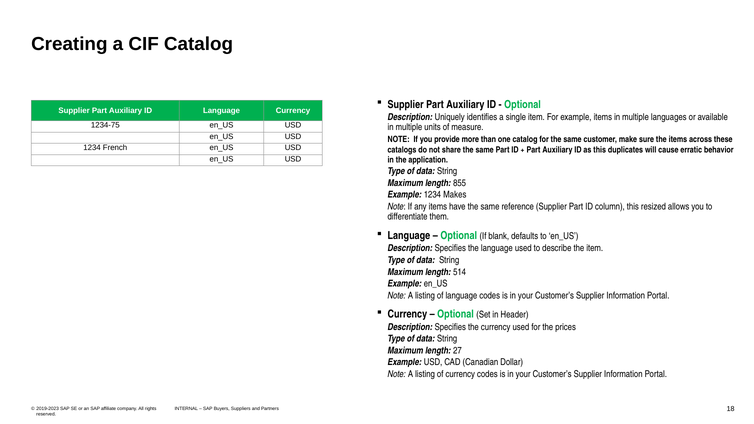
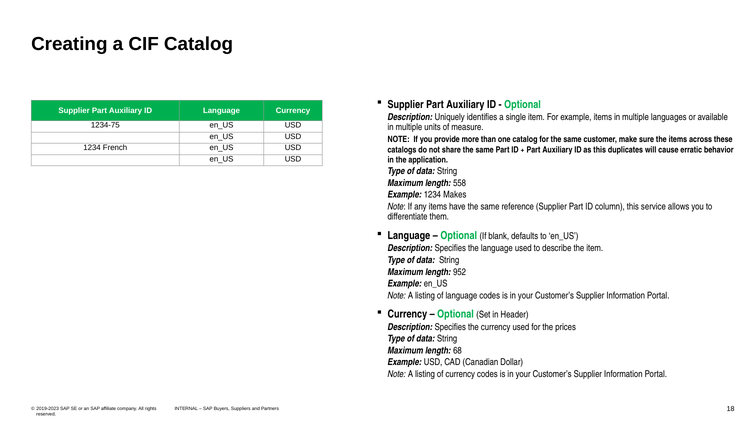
855: 855 -> 558 (460, 183)
resized: resized -> service (653, 207)
514: 514 -> 952 (460, 272)
27: 27 -> 68 (457, 351)
